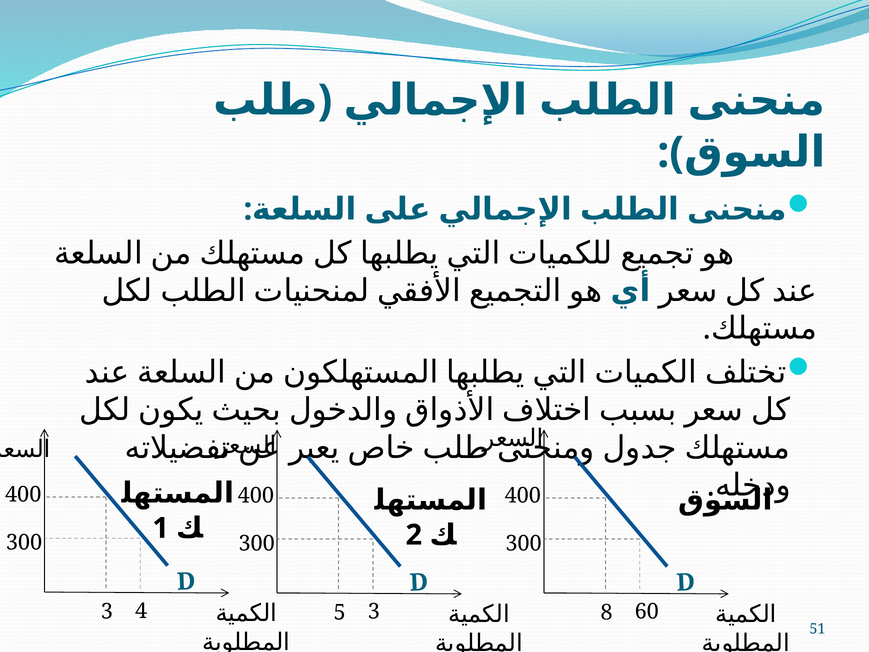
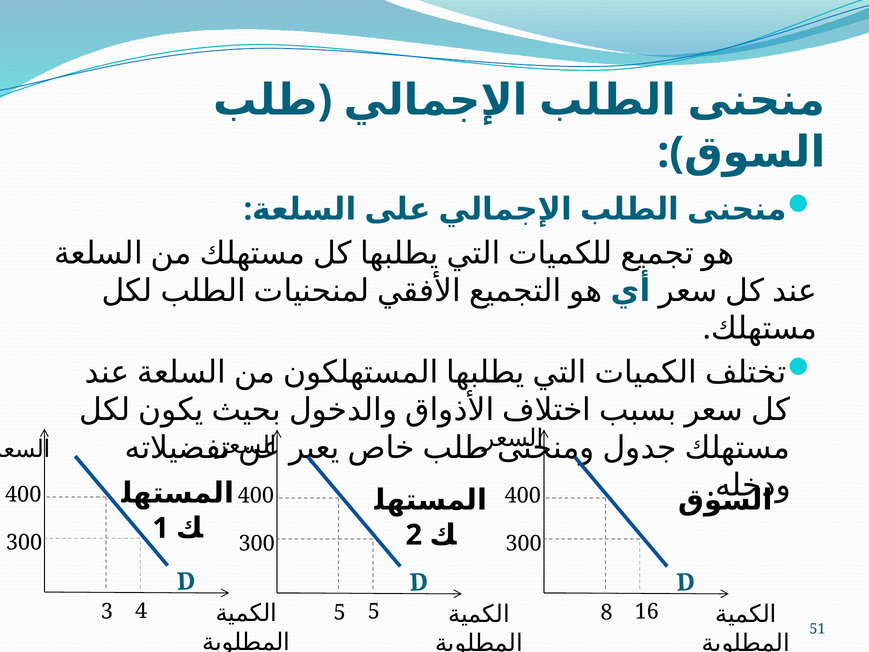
5 3: 3 -> 5 (374, 612)
60: 60 -> 16 (647, 612)
